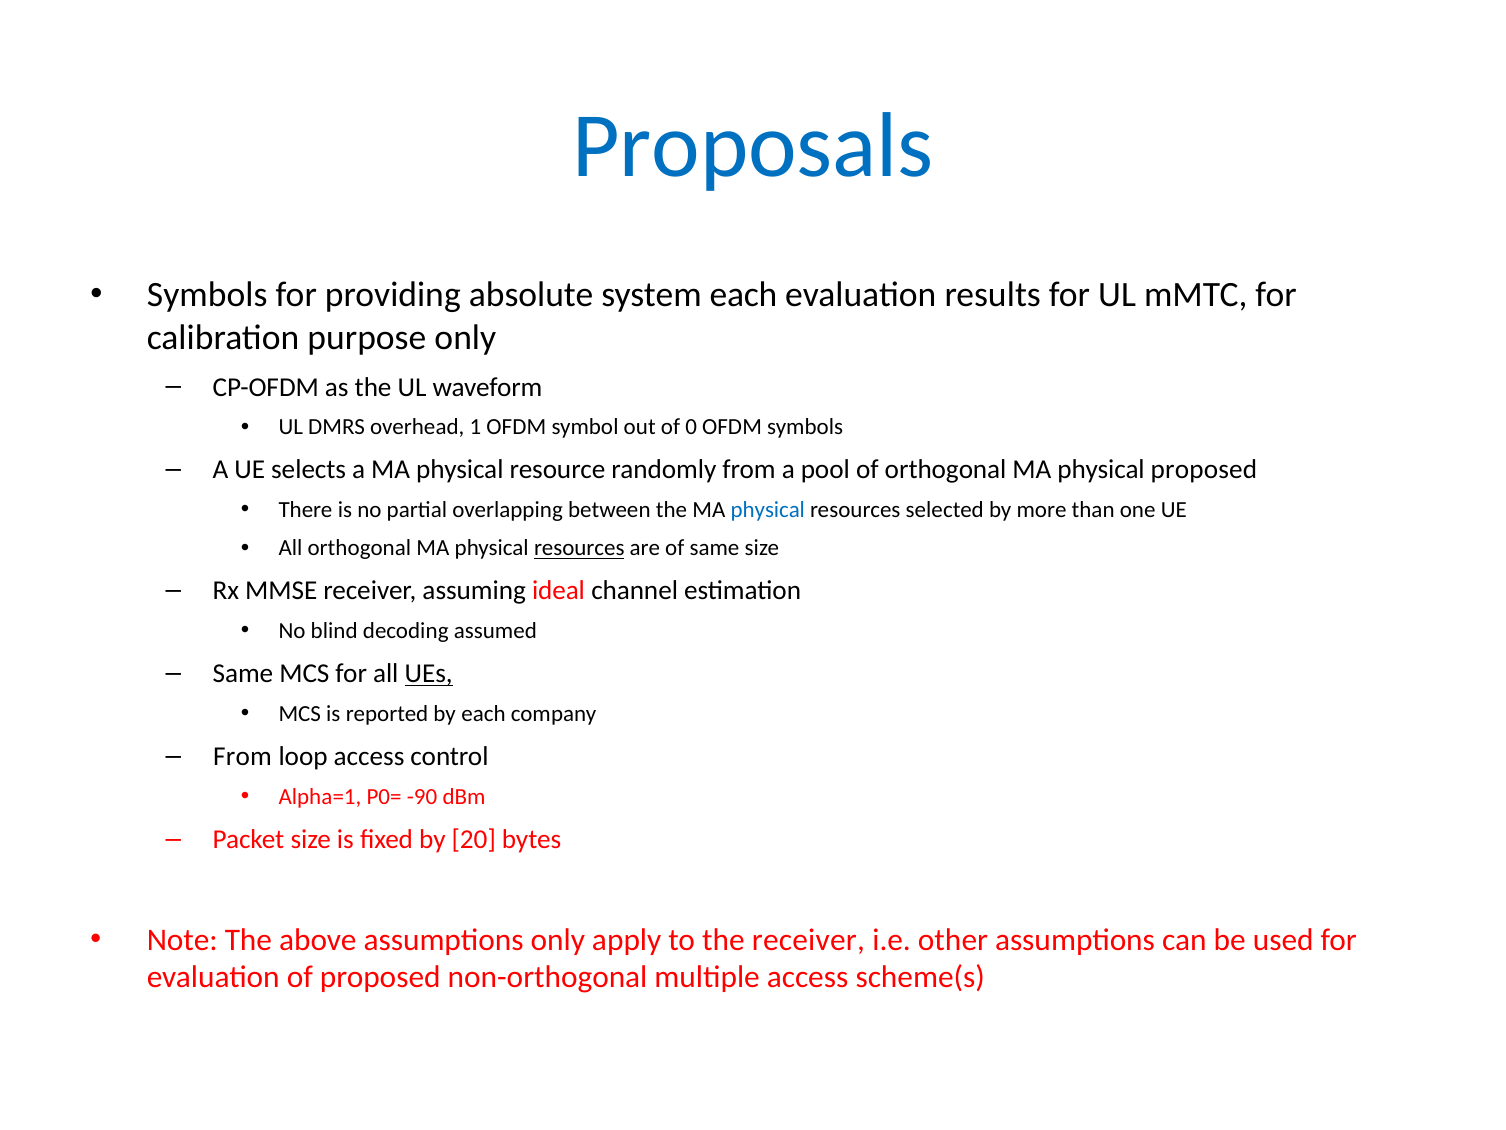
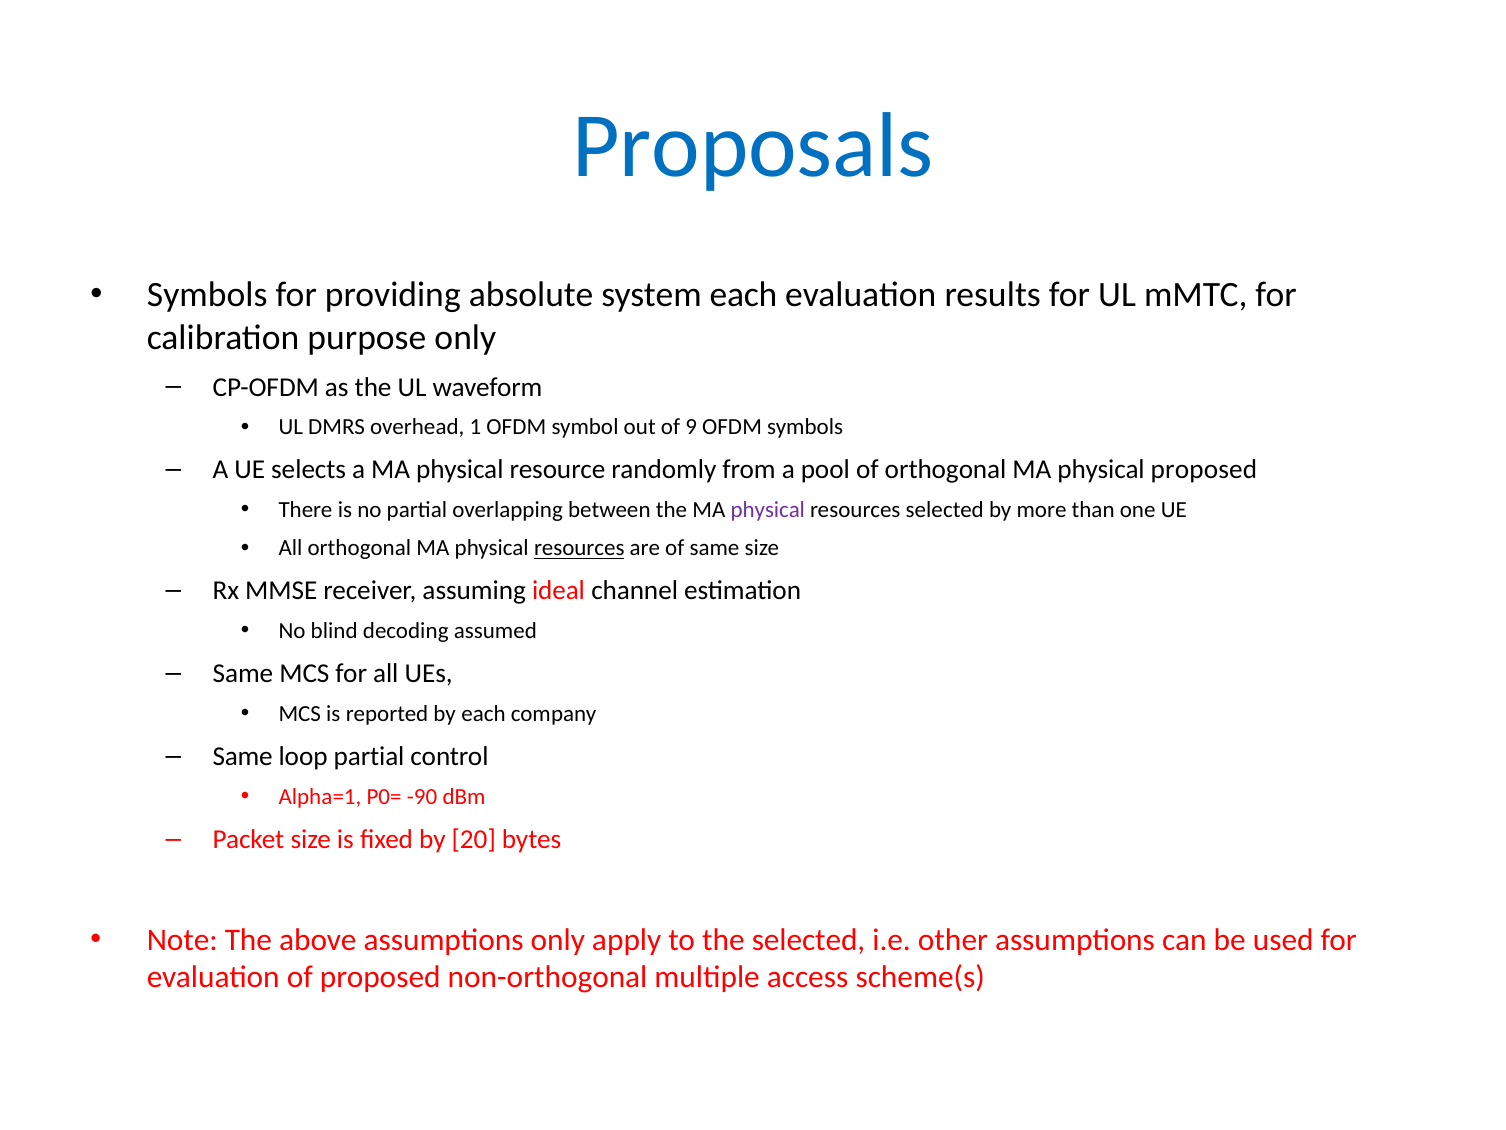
0: 0 -> 9 (691, 427)
physical colour: blue -> purple (768, 510)
UEs underline: present -> none (429, 674)
From: From -> Same (243, 756)
loop access: access -> partial (369, 756)
the receiver: receiver -> selected (809, 939)
